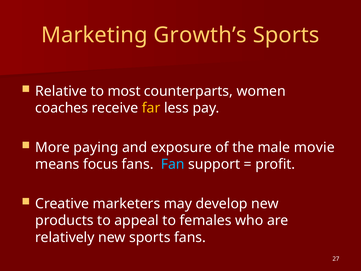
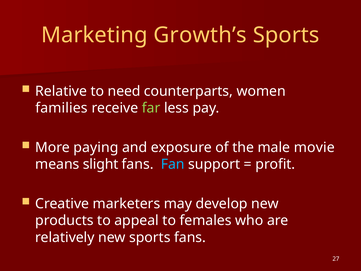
most: most -> need (124, 91)
coaches: coaches -> families (62, 108)
far colour: yellow -> light green (151, 108)
focus: focus -> slight (101, 164)
